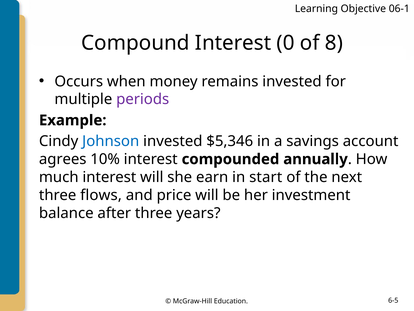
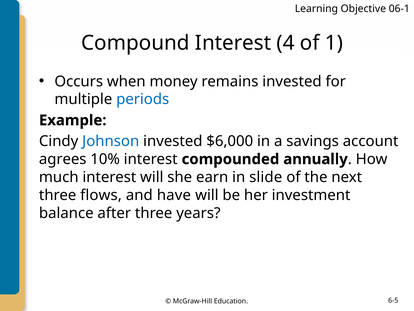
0: 0 -> 4 (286, 43)
8: 8 -> 1 (334, 43)
periods colour: purple -> blue (143, 99)
$5,346: $5,346 -> $6,000 (230, 141)
start: start -> slide (266, 177)
price: price -> have (174, 195)
